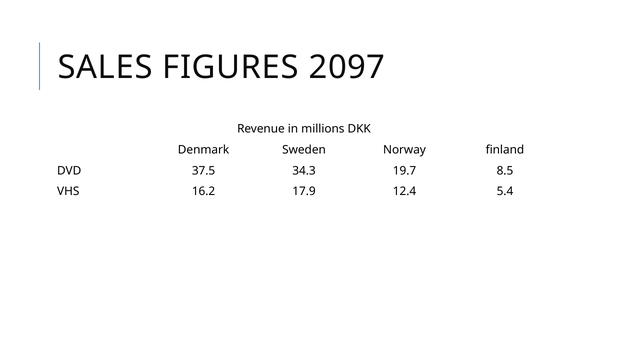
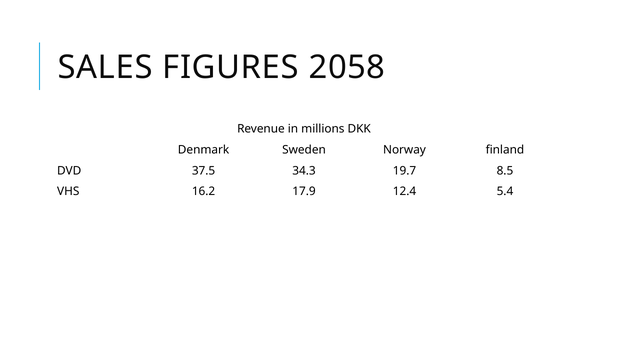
2097: 2097 -> 2058 (347, 68)
